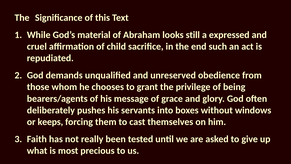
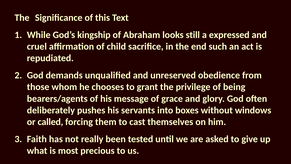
material: material -> kingship (94, 35)
keeps: keeps -> called (50, 122)
